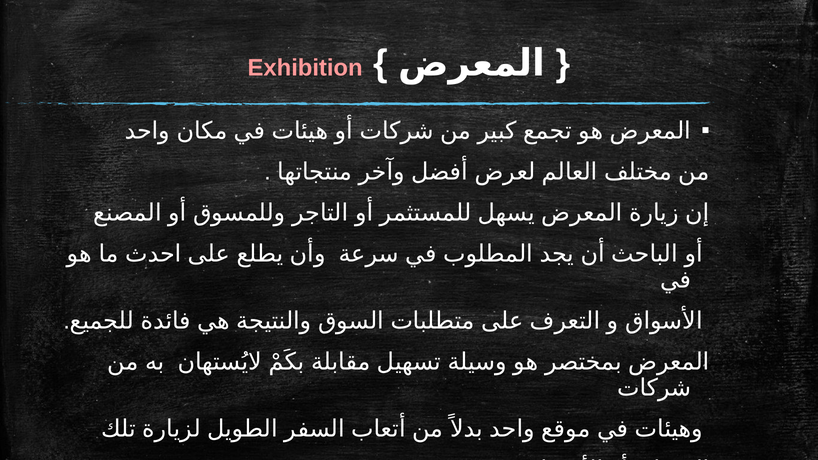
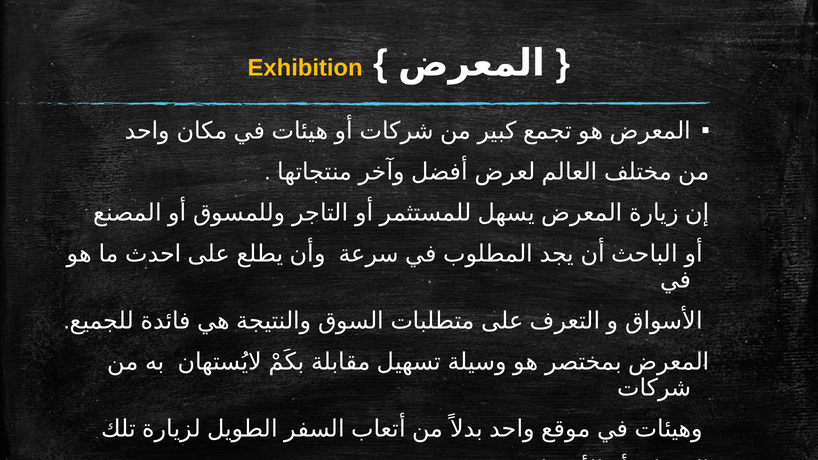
Exhibition colour: pink -> yellow (305, 68)
